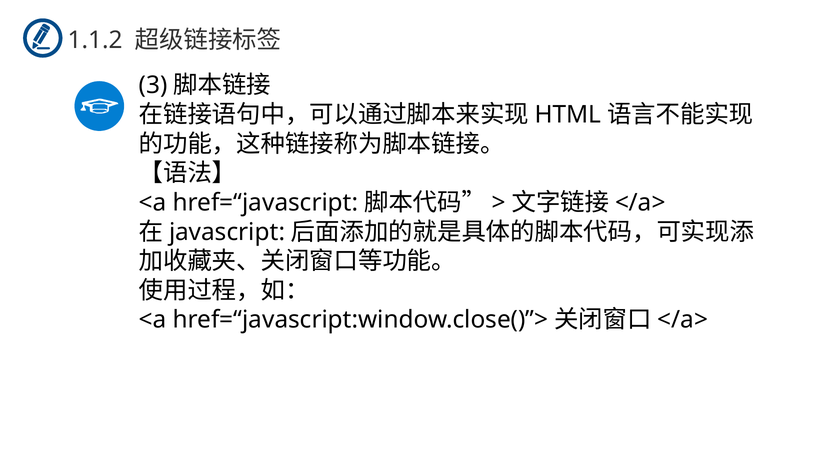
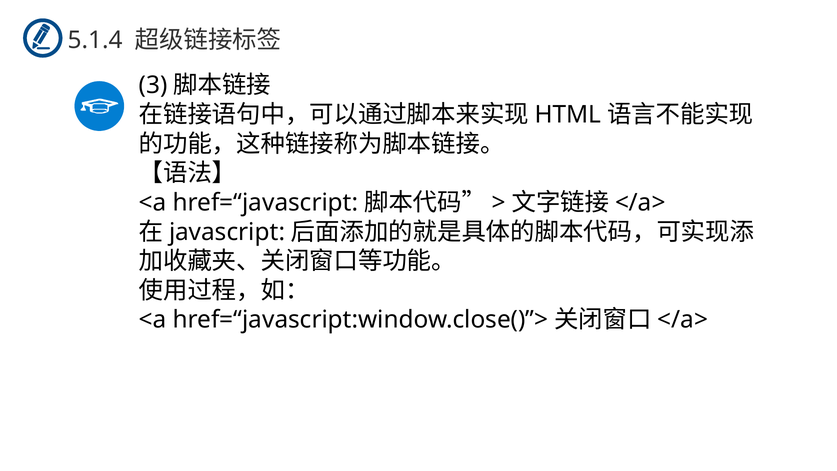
1.1.2: 1.1.2 -> 5.1.4 (95, 40)
